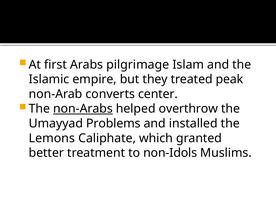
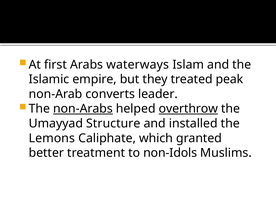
pilgrimage: pilgrimage -> waterways (138, 65)
center: center -> leader (158, 94)
overthrow underline: none -> present (188, 109)
Problems: Problems -> Structure (113, 123)
